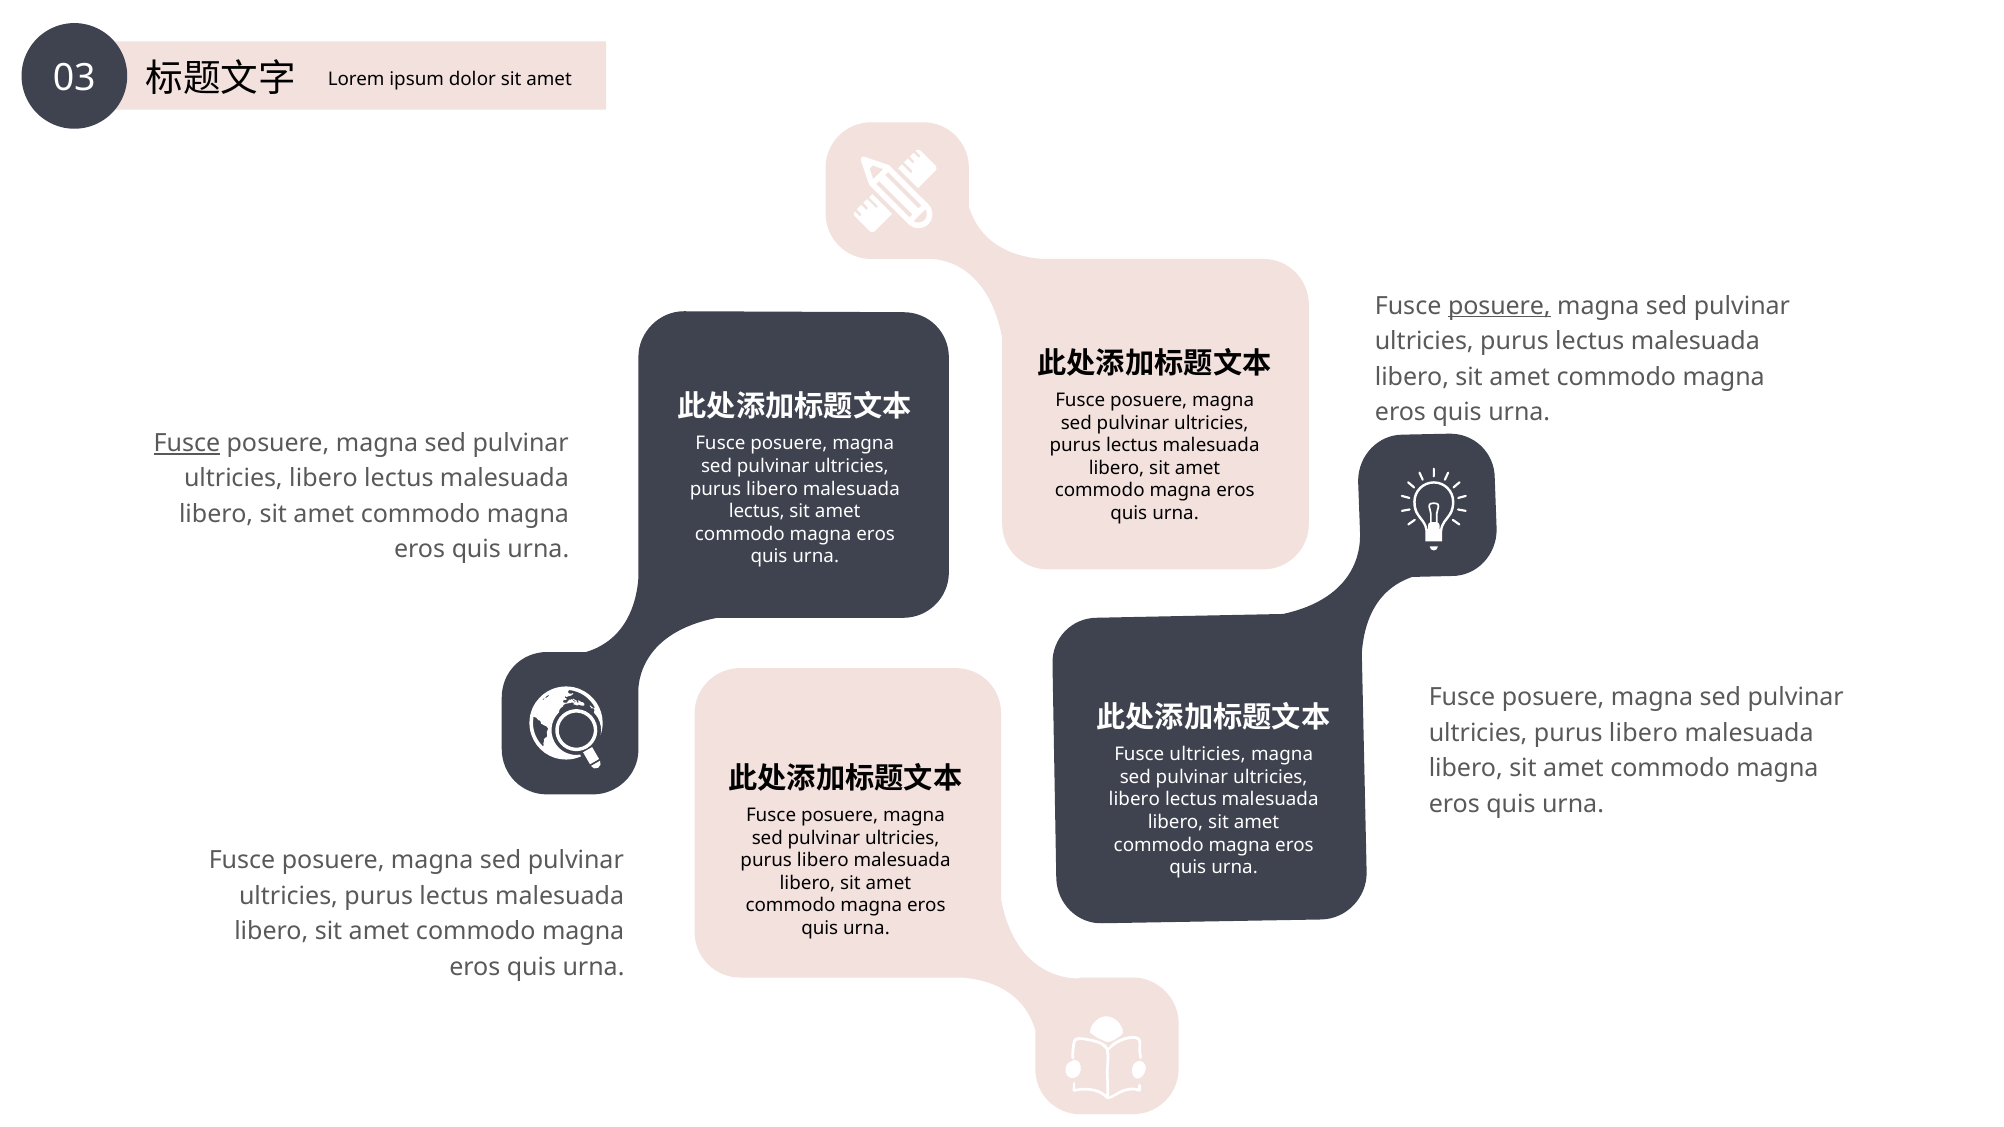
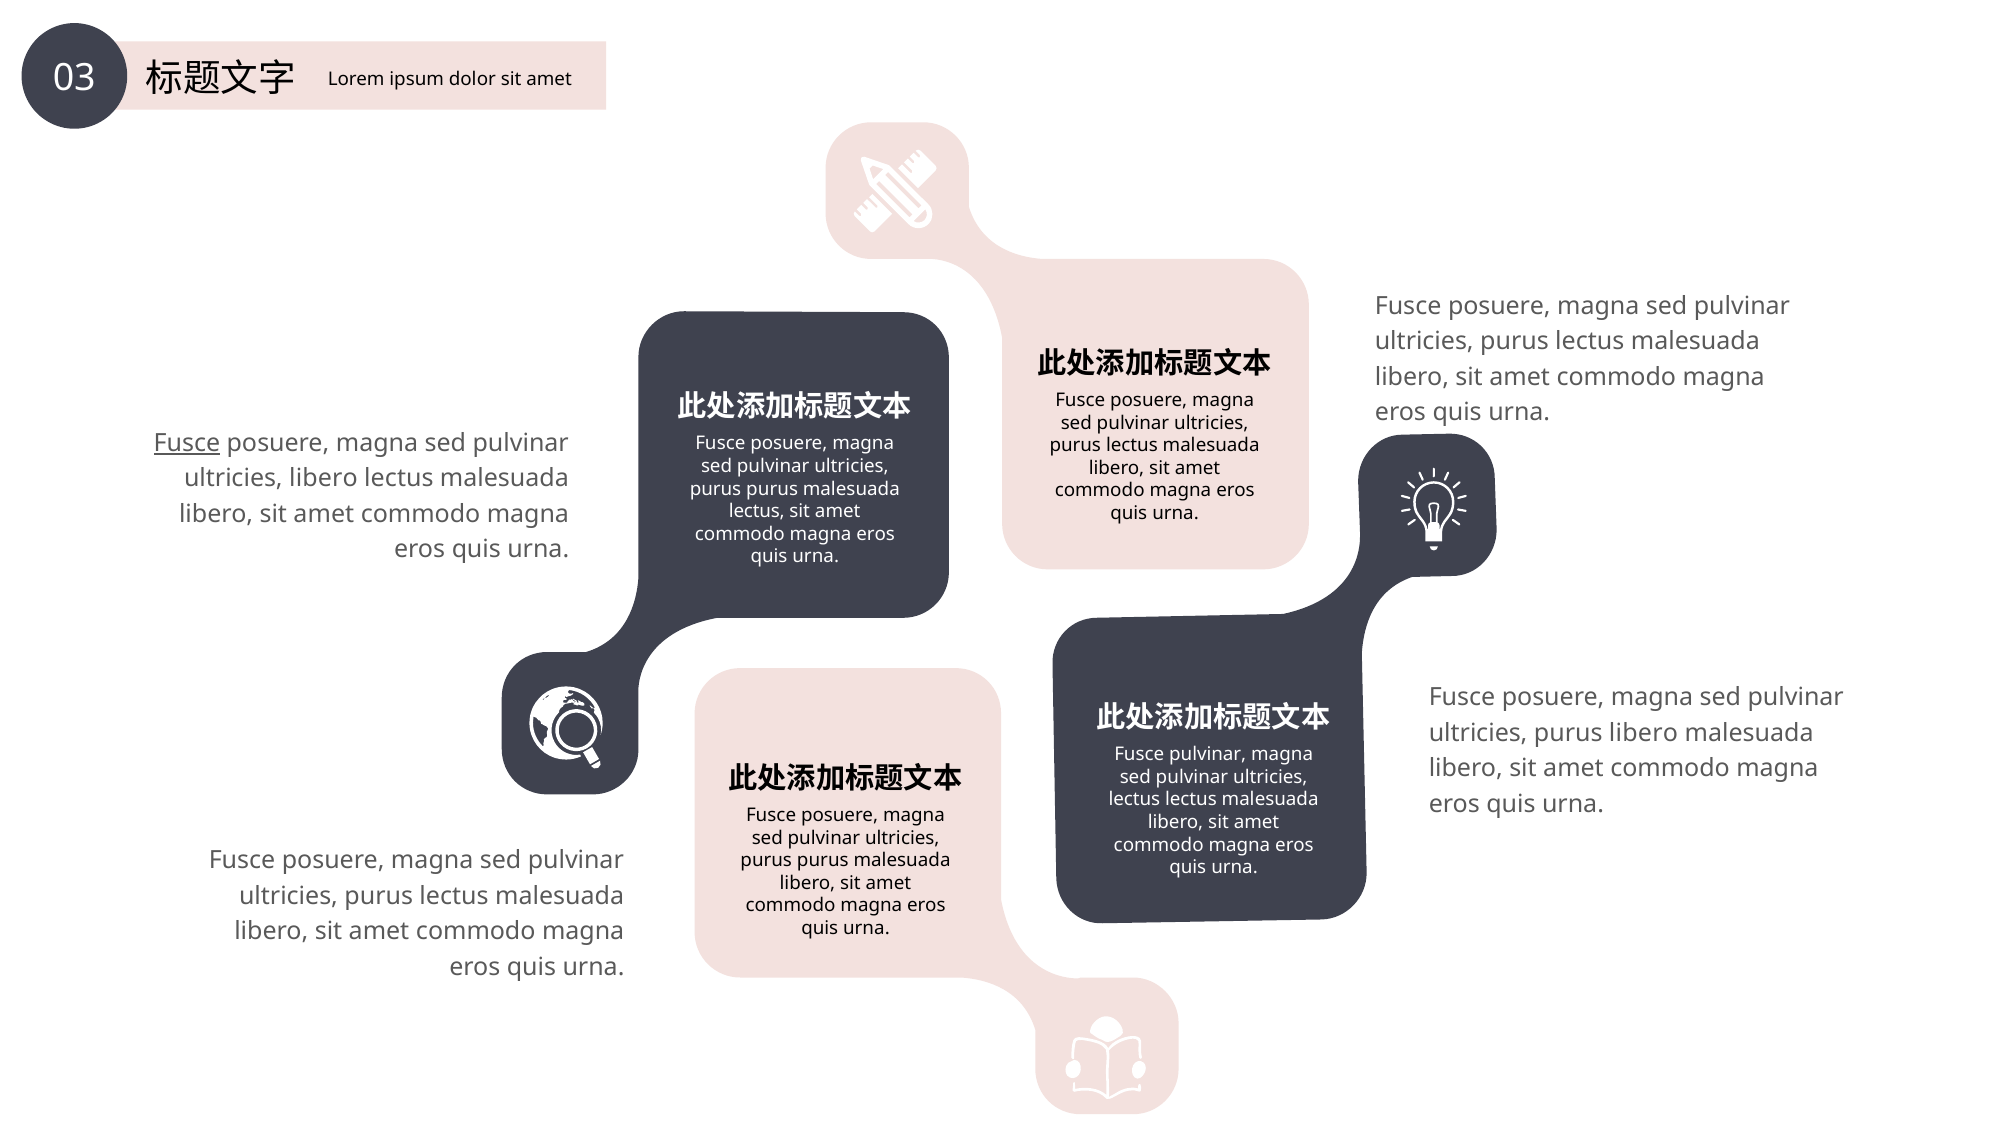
posuere underline: present -> none (1499, 306)
libero: libero -> purus (772, 489)
Fusce ultricies: ultricies -> pulvinar (1208, 755)
libero: libero -> lectus (1134, 800)
libero: libero -> purus (823, 861)
